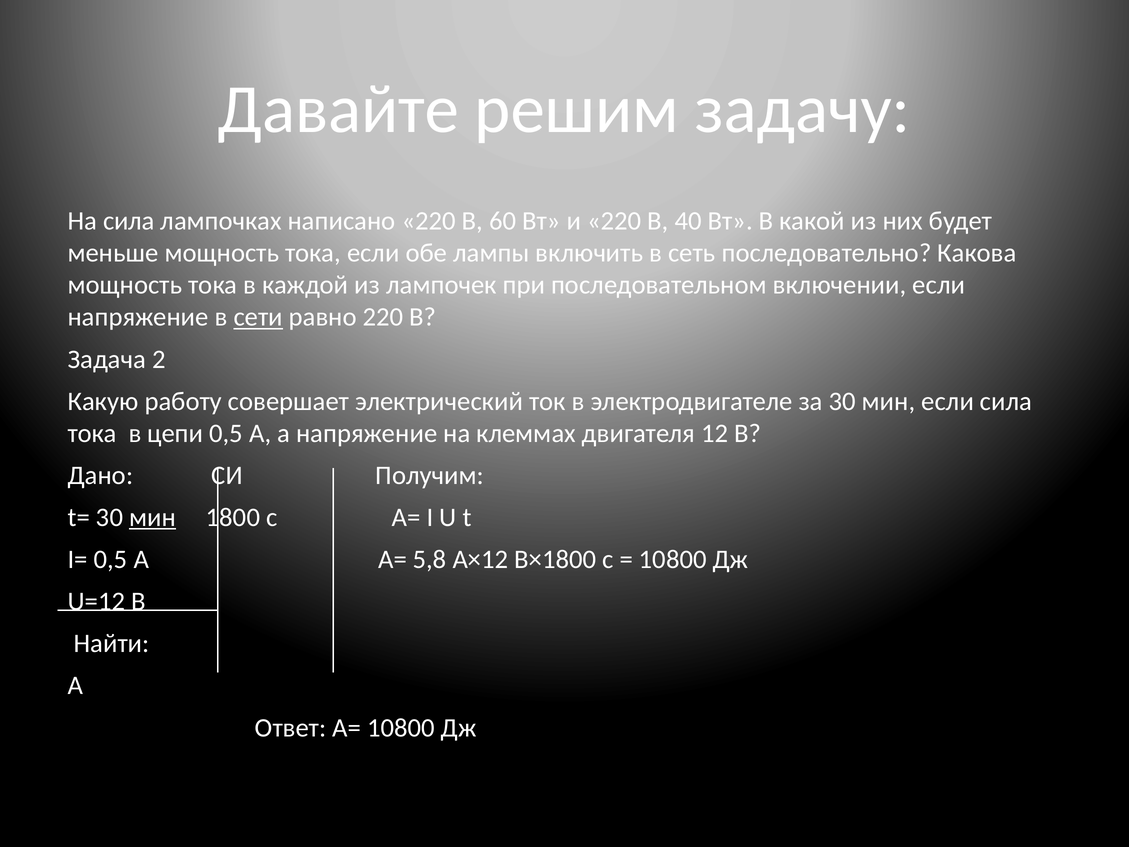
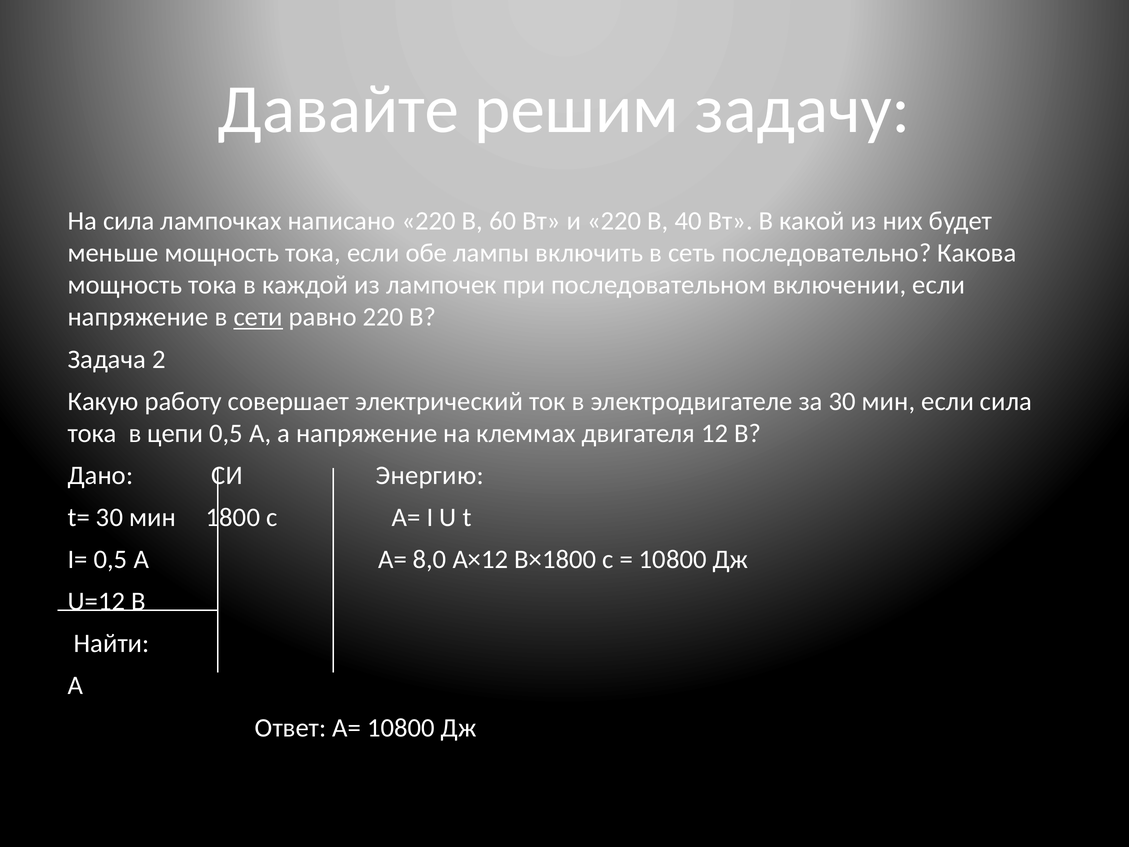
Получим: Получим -> Энергию (430, 475)
мин underline: present -> none (152, 517)
5,8: 5,8 -> 8,0 (430, 559)
